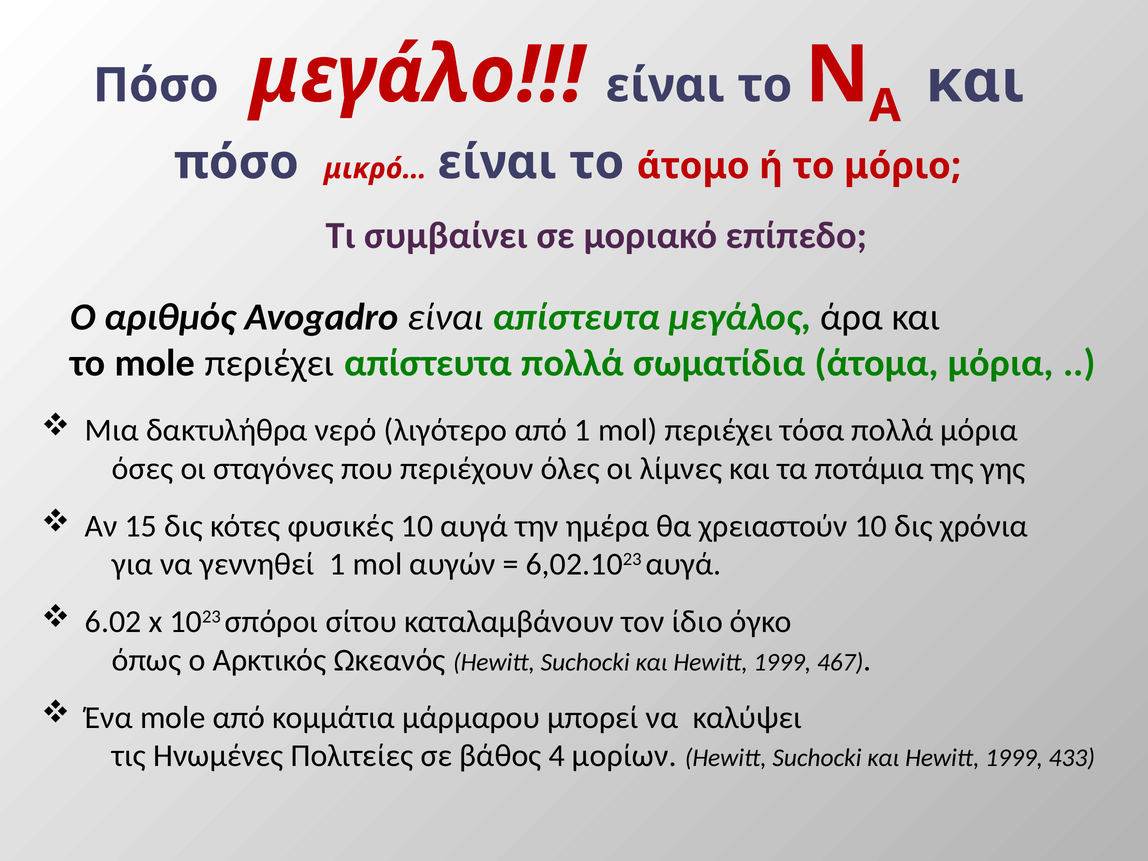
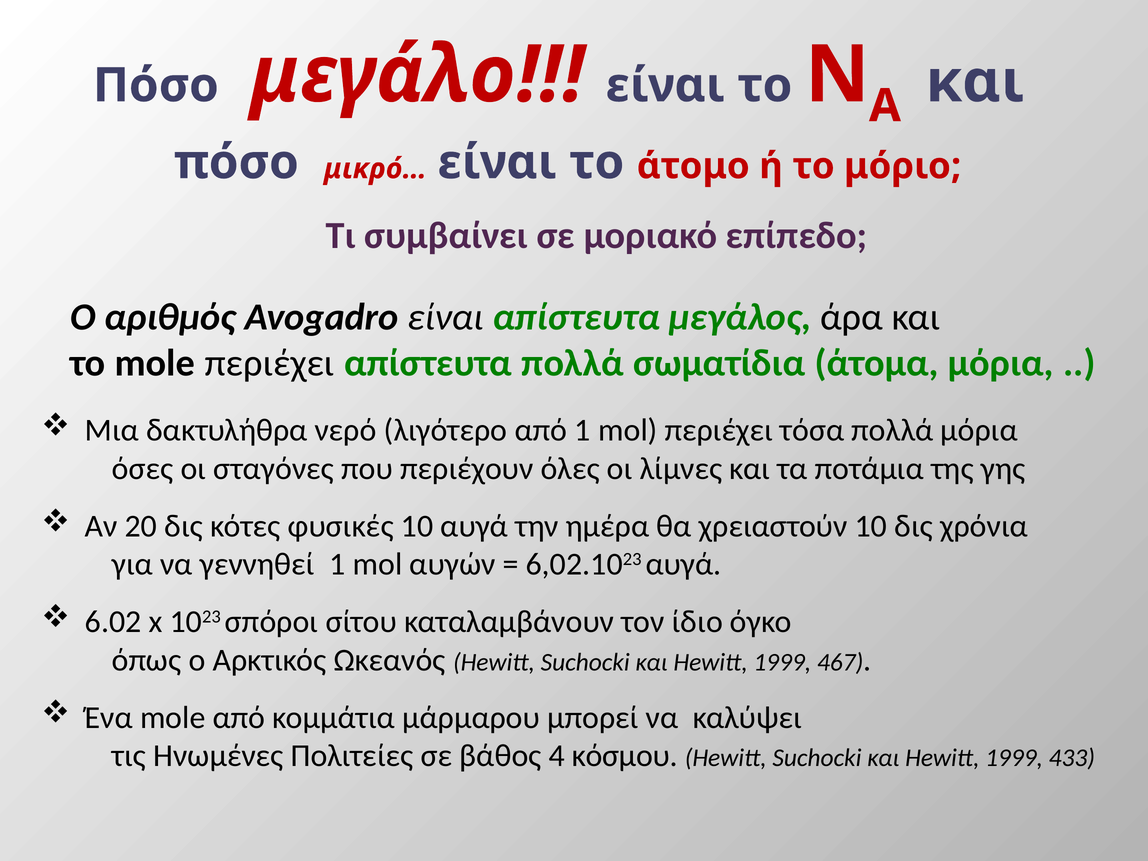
15: 15 -> 20 (141, 526)
μορίων: μορίων -> κόσμου (625, 756)
